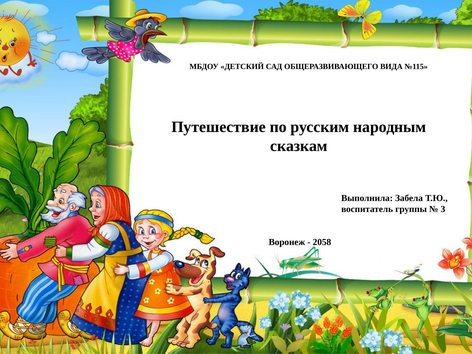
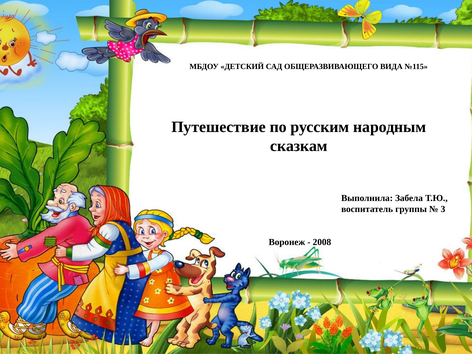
2058: 2058 -> 2008 (322, 242)
